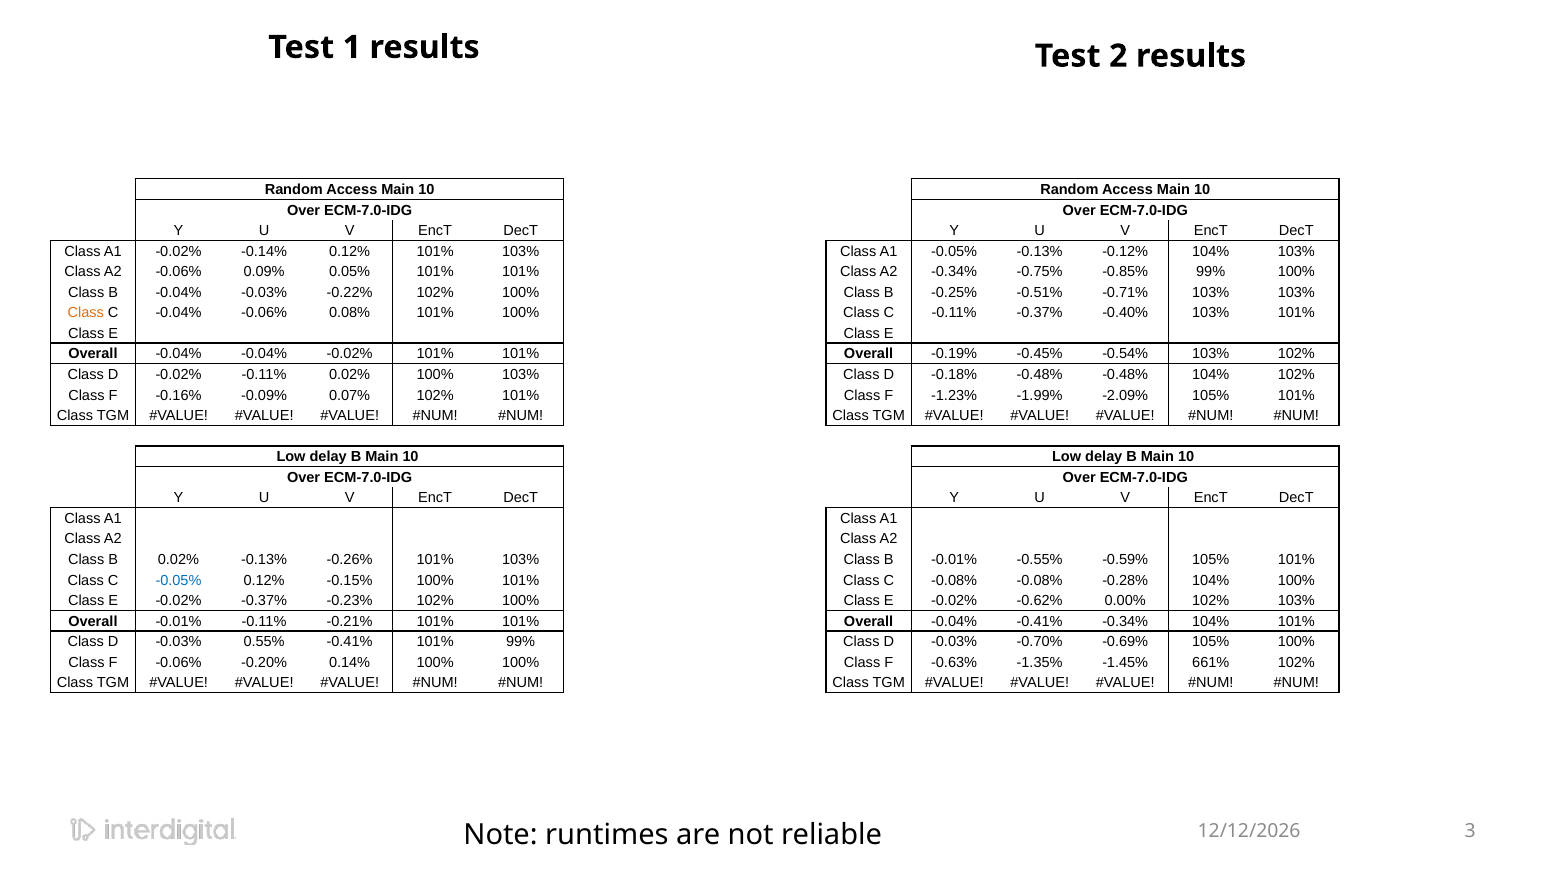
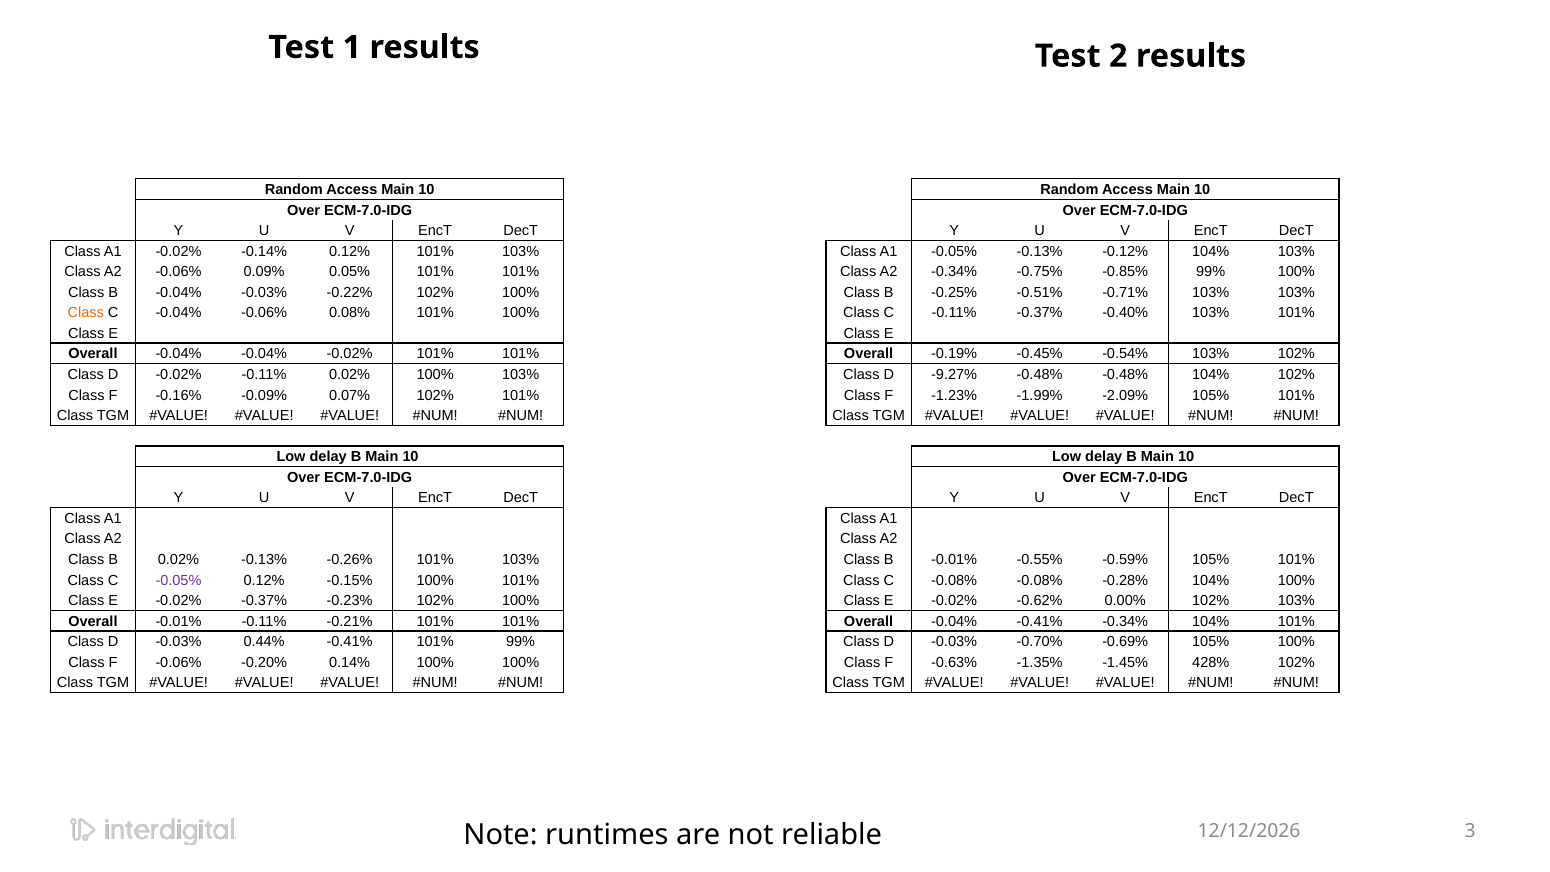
-0.18%: -0.18% -> -9.27% (954, 375)
-0.05% colour: blue -> purple (179, 580)
0.55%: 0.55% -> 0.44% (264, 642)
661%: 661% -> 428% (1211, 662)
